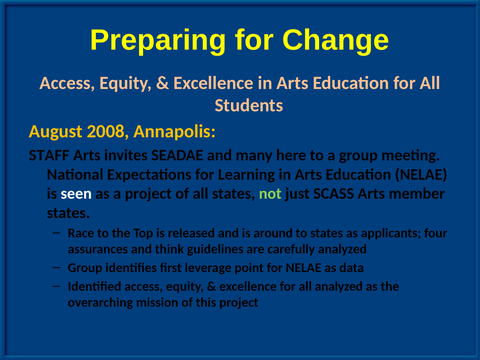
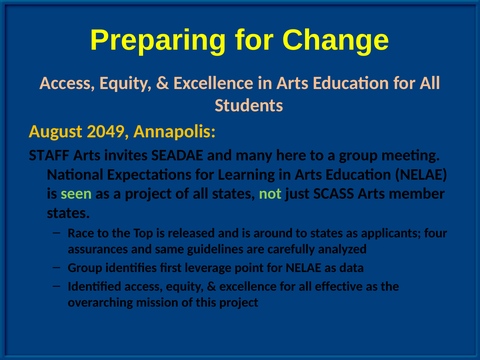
2008: 2008 -> 2049 (108, 131)
seen colour: white -> light green (76, 194)
think: think -> same (170, 249)
all analyzed: analyzed -> effective (339, 286)
